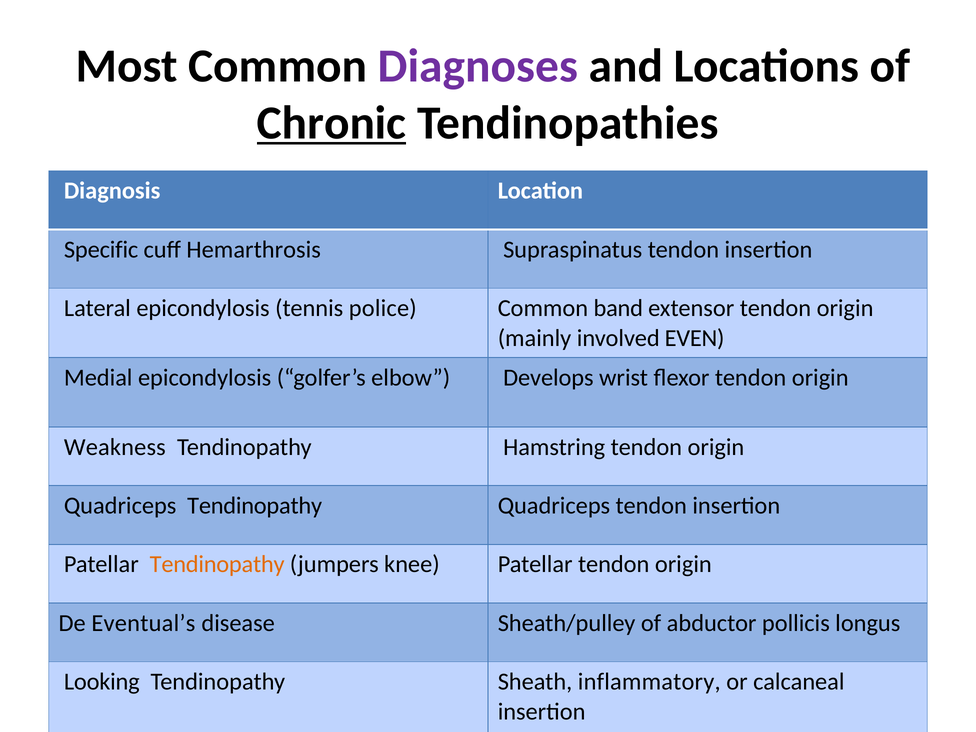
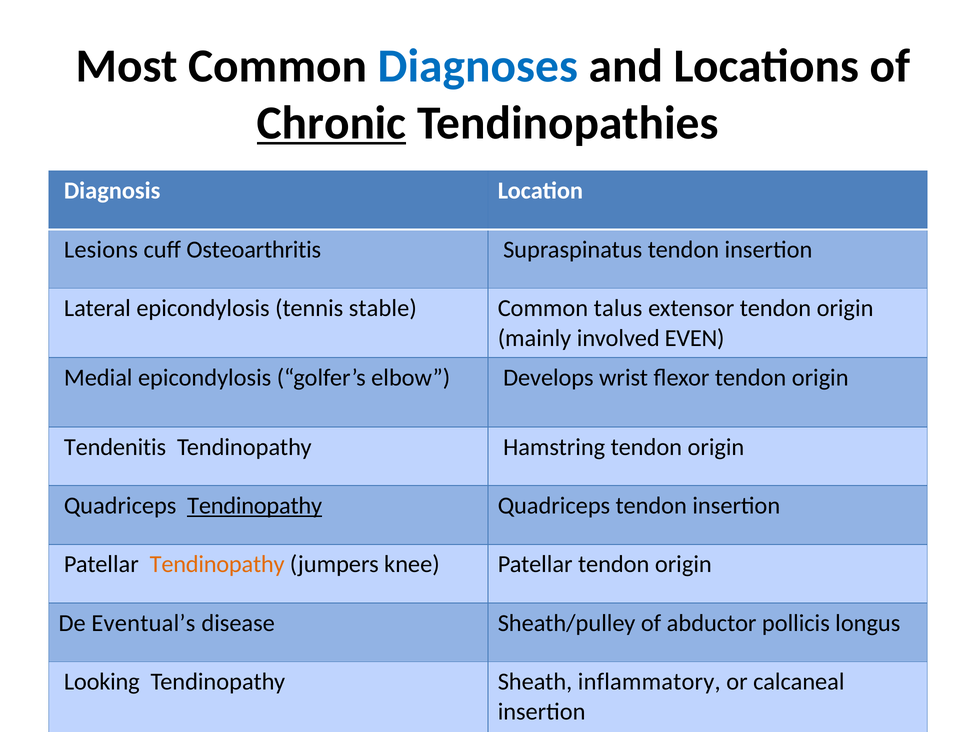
Diagnoses colour: purple -> blue (478, 66)
Specific: Specific -> Lesions (101, 250)
Hemarthrosis: Hemarthrosis -> Osteoarthritis (254, 250)
police: police -> stable (383, 308)
band: band -> talus (618, 308)
Weakness: Weakness -> Tendenitis (115, 447)
Tendinopathy underline: none -> present (255, 506)
